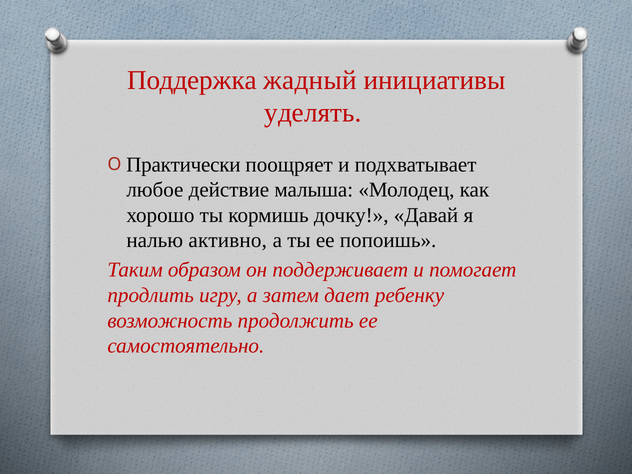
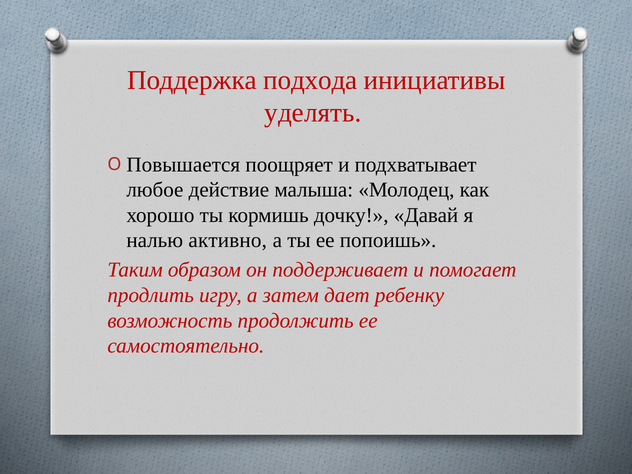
жадный: жадный -> подхода (310, 80)
Практически: Практически -> Повышается (183, 165)
